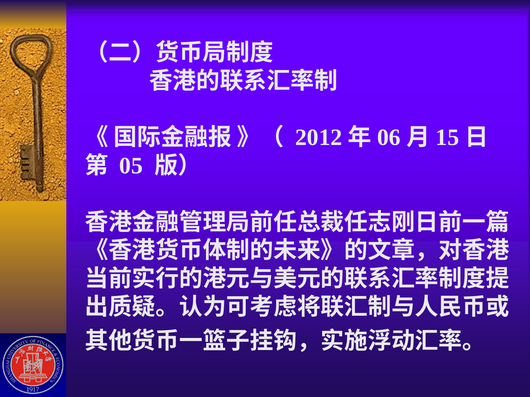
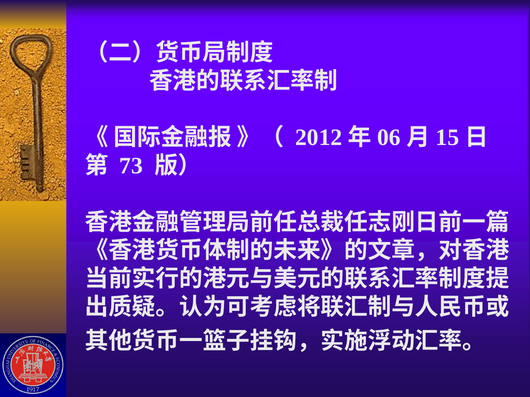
05: 05 -> 73 (131, 166)
